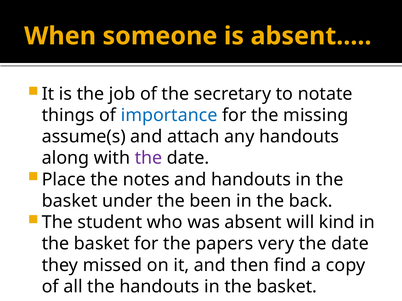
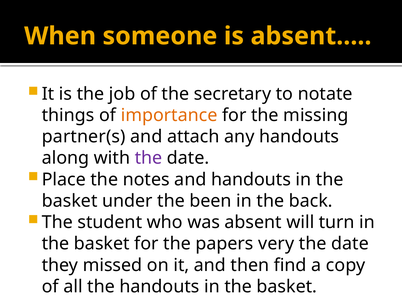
importance colour: blue -> orange (169, 115)
assume(s: assume(s -> partner(s (84, 137)
kind: kind -> turn (337, 223)
